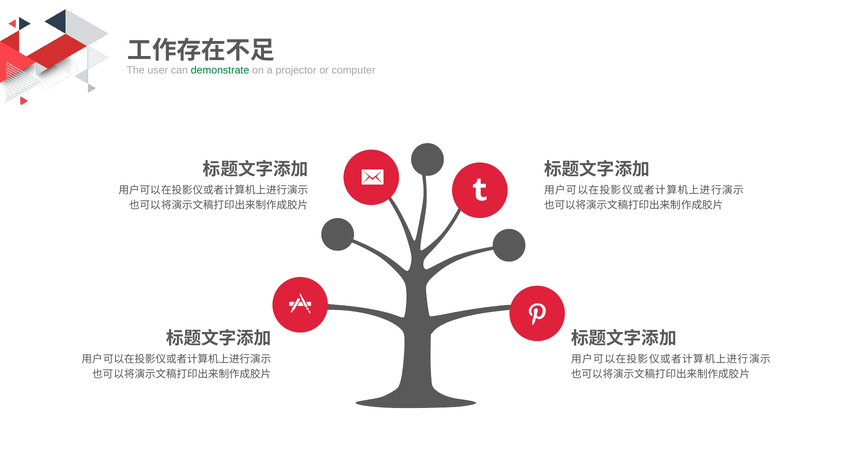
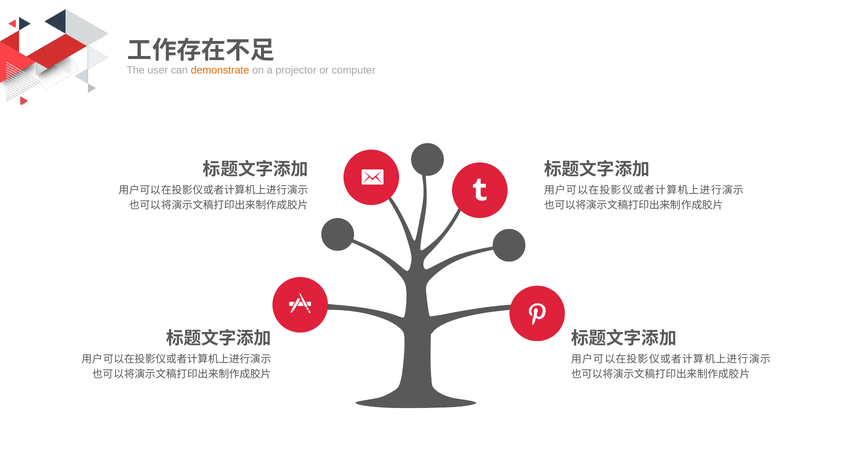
demonstrate colour: green -> orange (220, 70)
